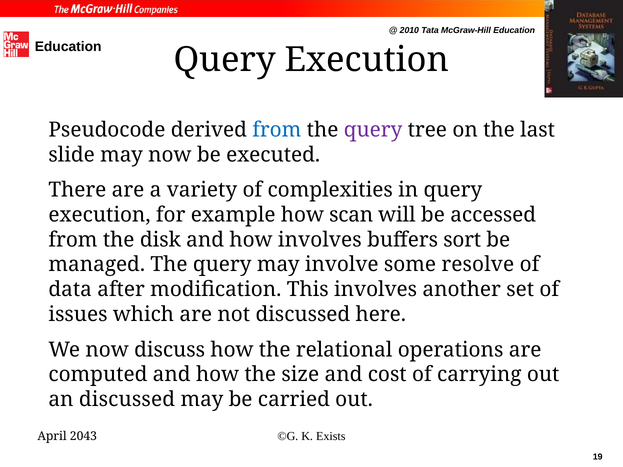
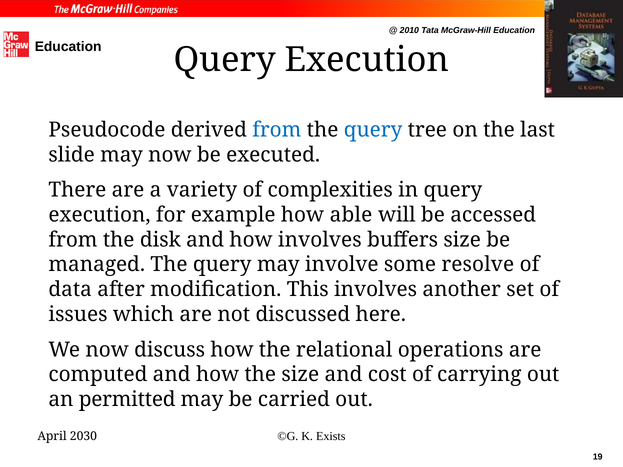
query colour: purple -> blue (373, 130)
scan: scan -> able (351, 215)
buffers sort: sort -> size (462, 240)
an discussed: discussed -> permitted (127, 400)
2043: 2043 -> 2030 (83, 437)
